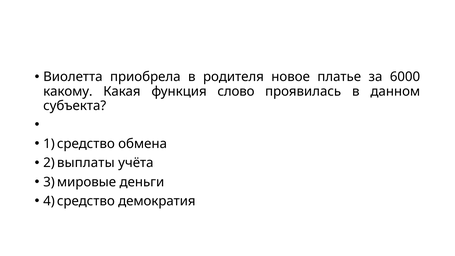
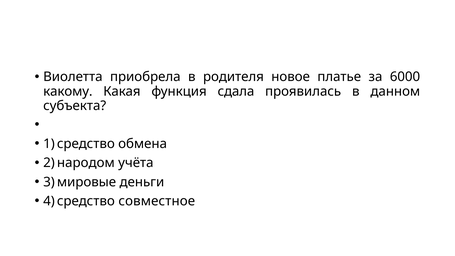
слово: слово -> сдала (236, 91)
выплаты: выплаты -> народом (86, 163)
демократия: демократия -> совместное (157, 201)
